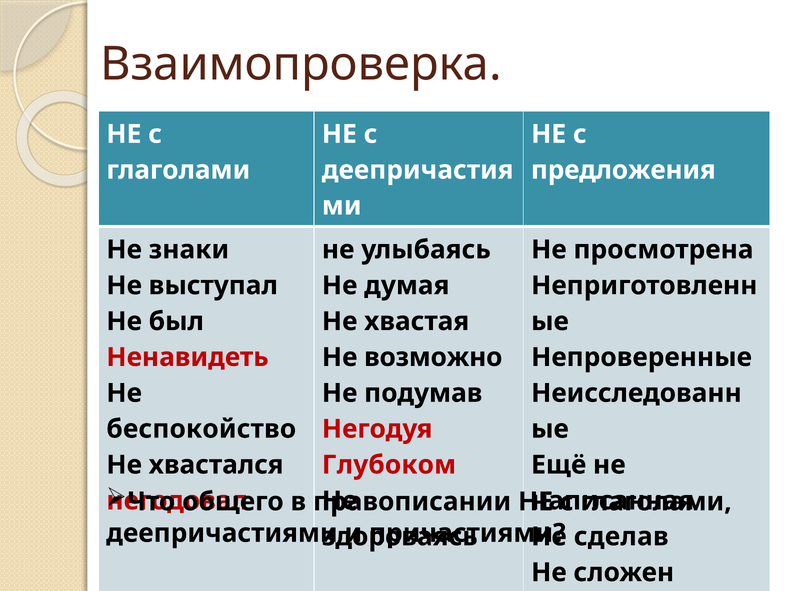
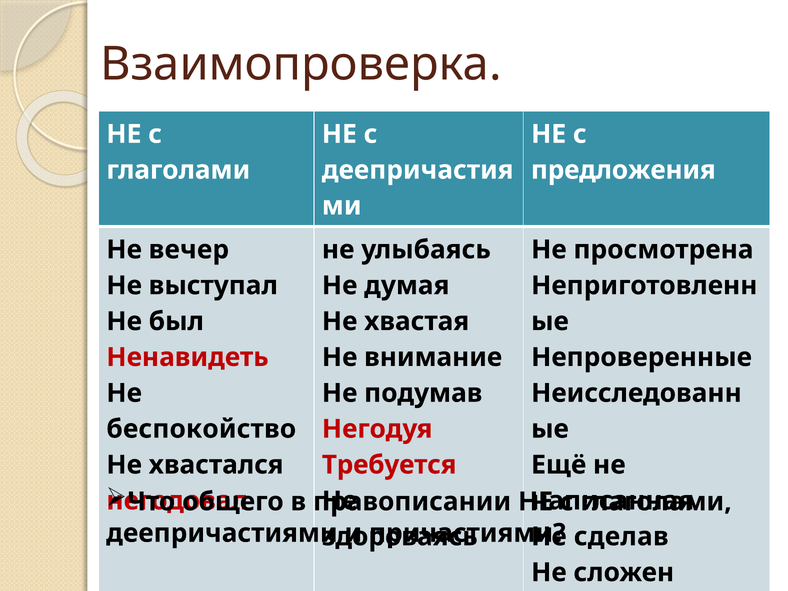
знаки: знаки -> вечер (189, 250)
возможно: возможно -> внимание (433, 357)
Глубоком: Глубоком -> Требуется (389, 465)
